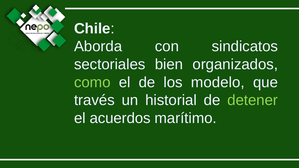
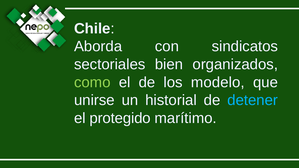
través: través -> unirse (94, 100)
detener colour: light green -> light blue (253, 100)
acuerdos: acuerdos -> protegido (120, 118)
